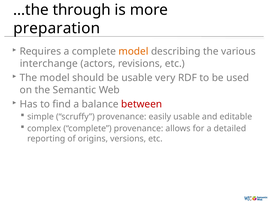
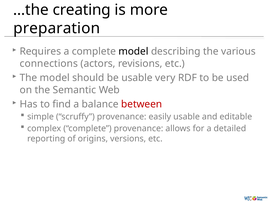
through: through -> creating (82, 10)
model colour: orange -> black (133, 51)
interchange: interchange -> connections (49, 64)
